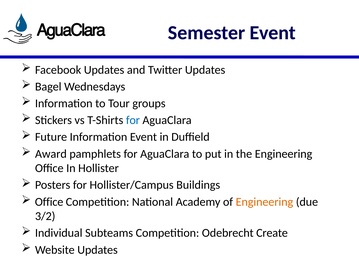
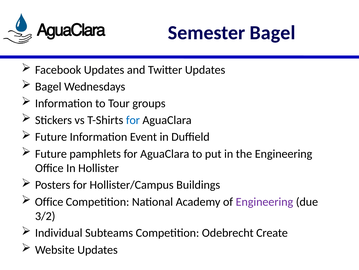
Semester Event: Event -> Bagel (273, 33)
Award: Award -> Future (51, 153)
Engineering colour: orange -> purple (264, 201)
